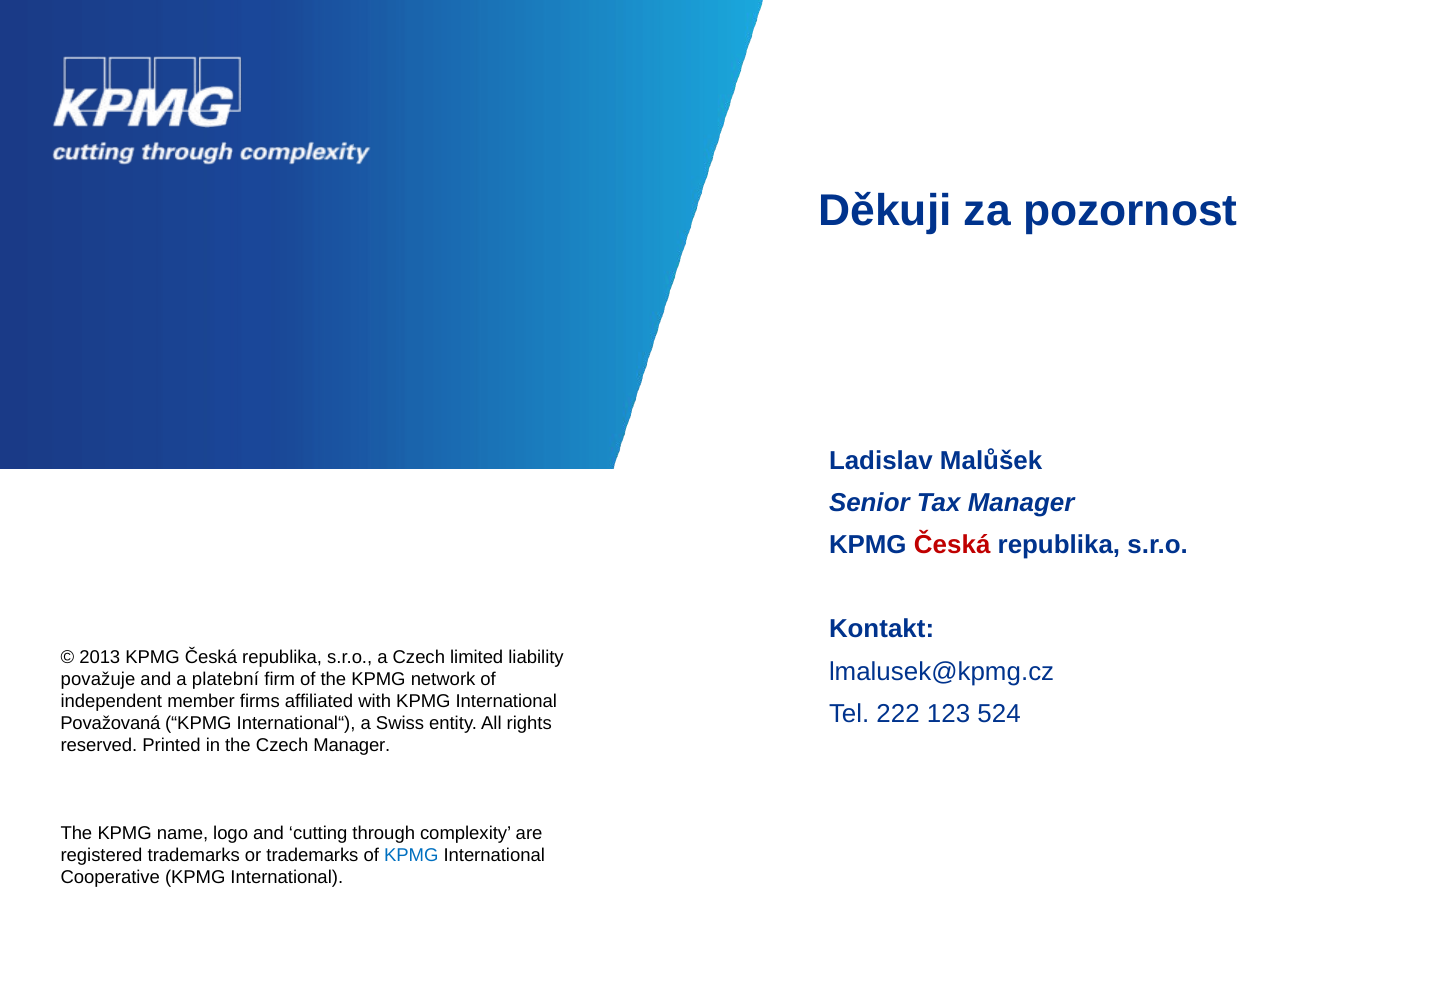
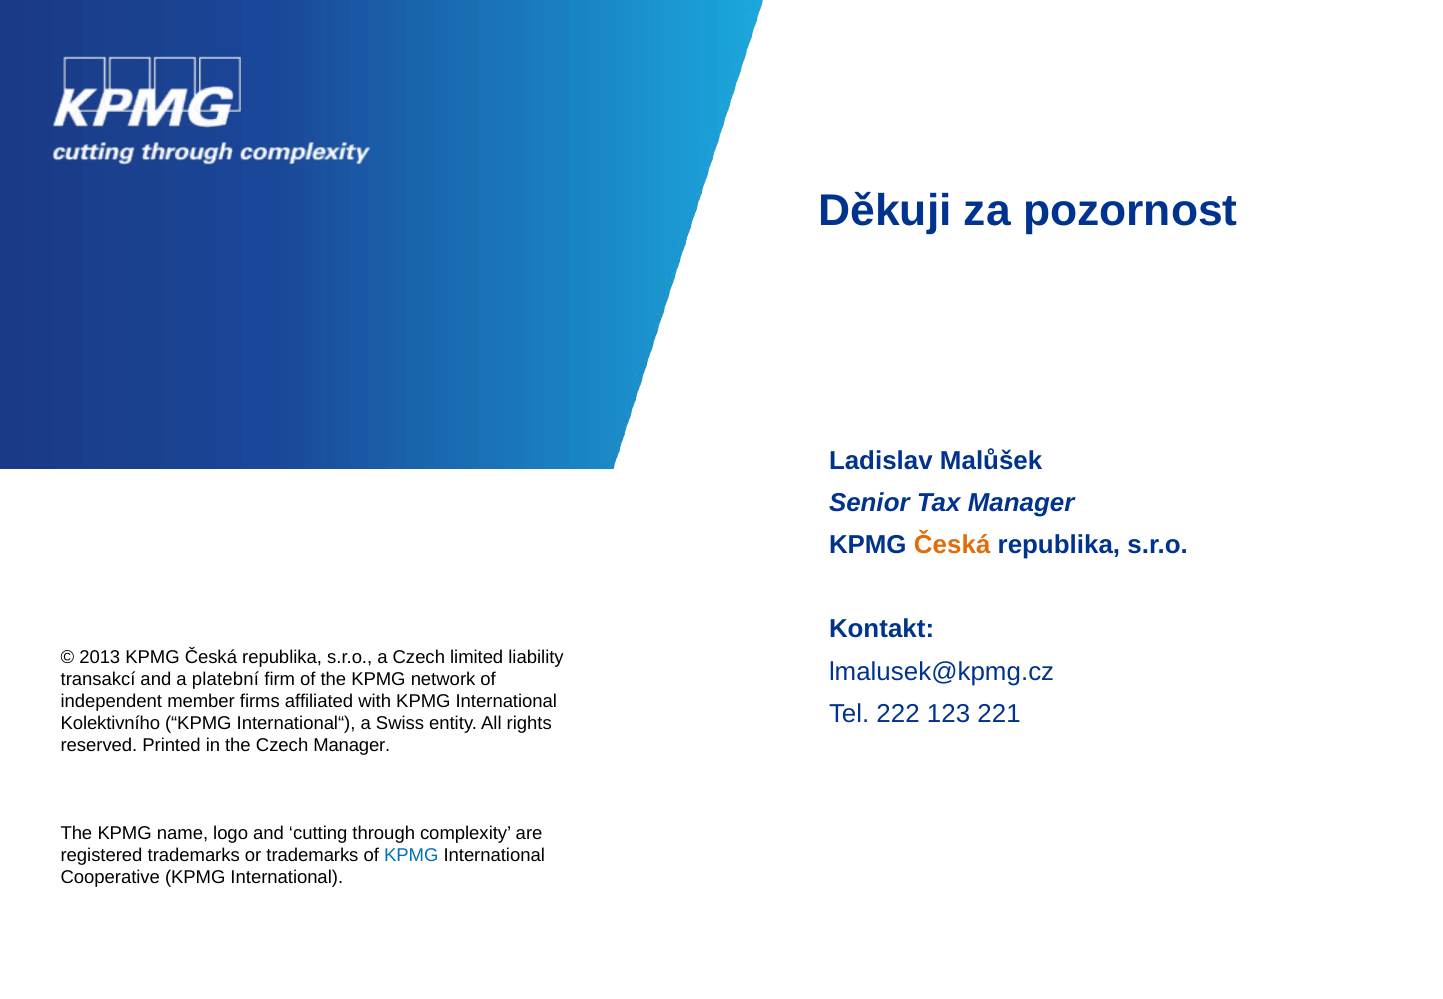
Česká colour: red -> orange (952, 545)
považuje: považuje -> transakcí (98, 679)
524: 524 -> 221 (999, 714)
Považovaná: Považovaná -> Kolektivního (110, 723)
